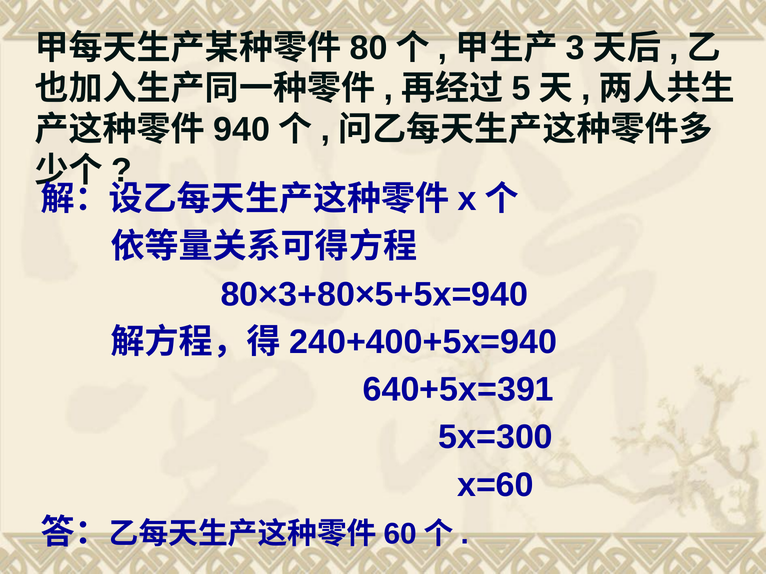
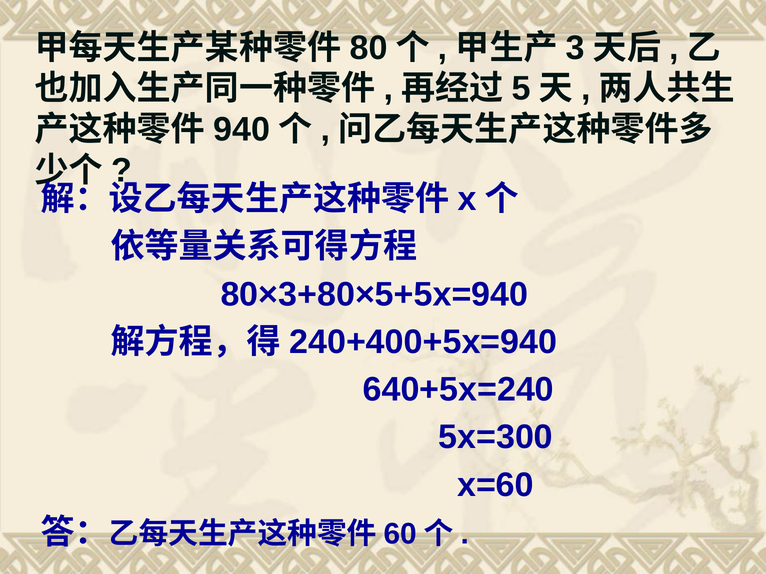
640+5x=391: 640+5x=391 -> 640+5x=240 (458, 390)
